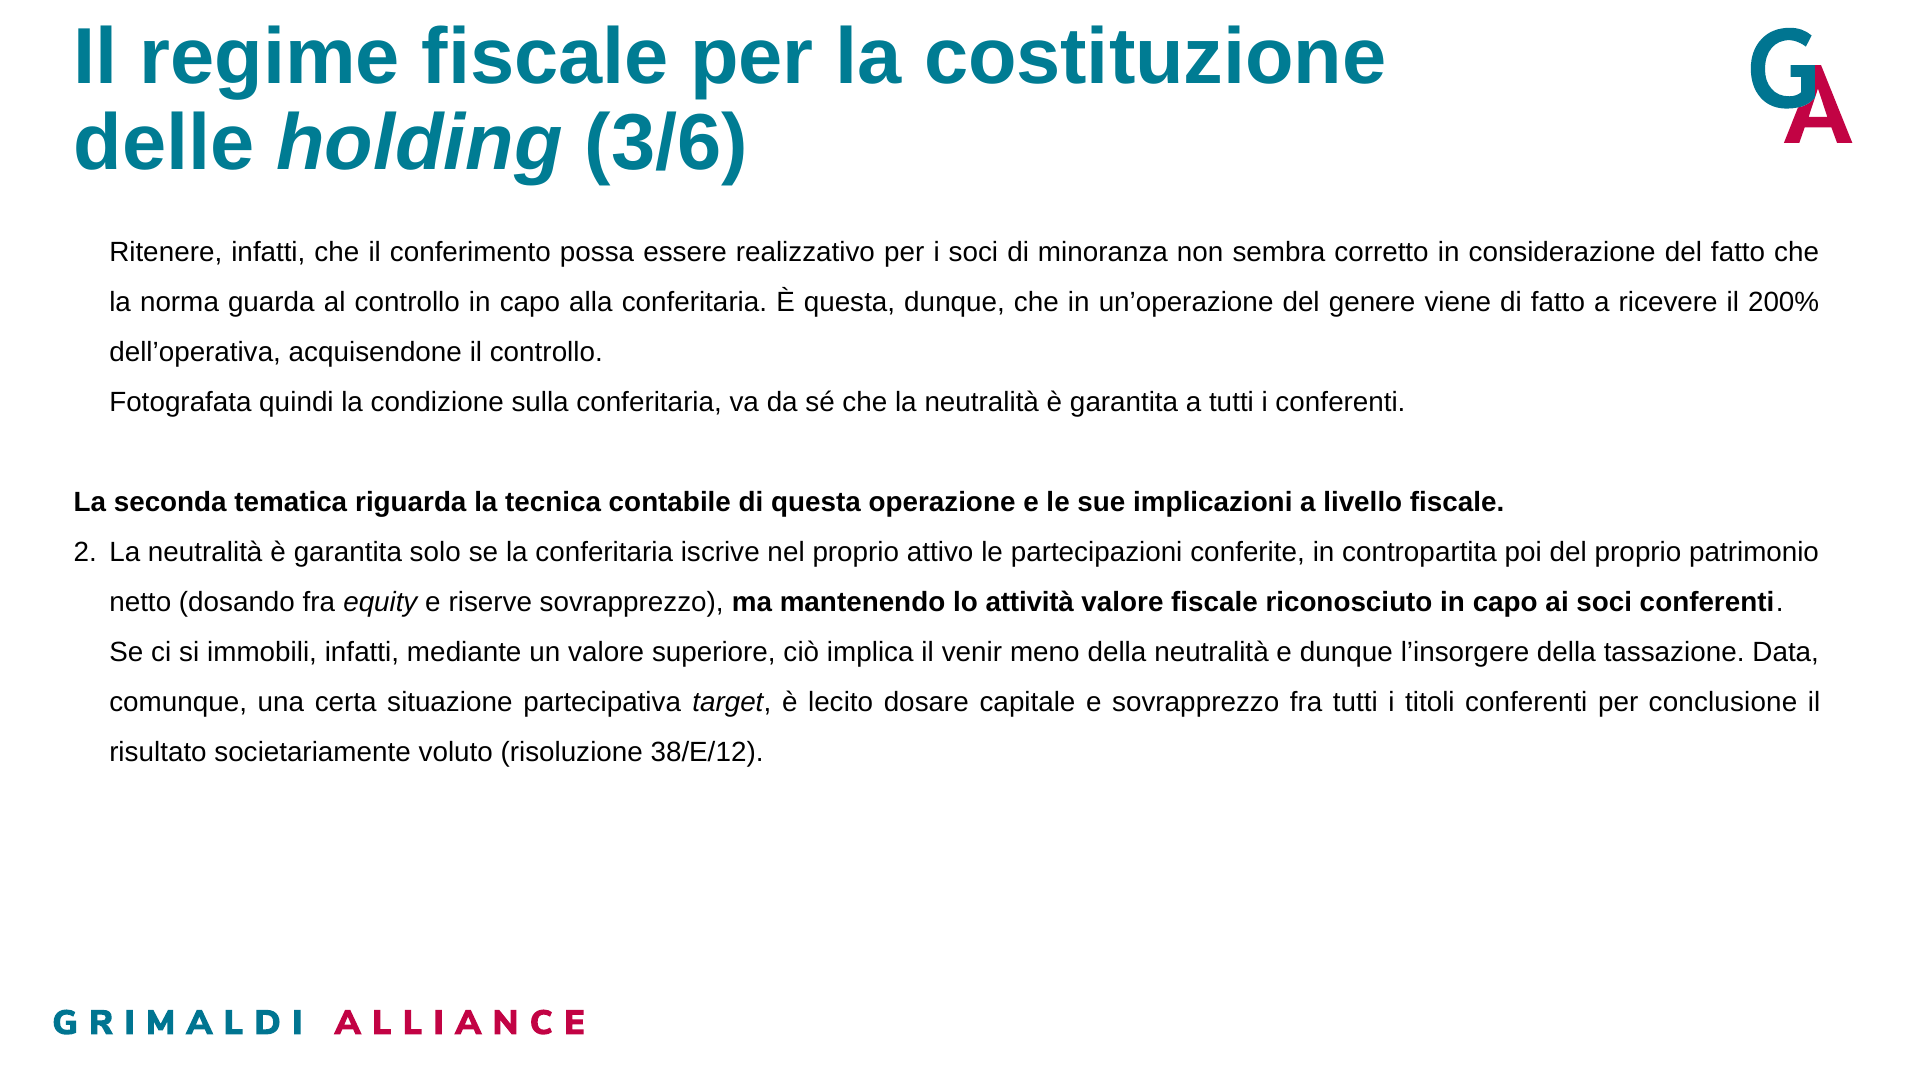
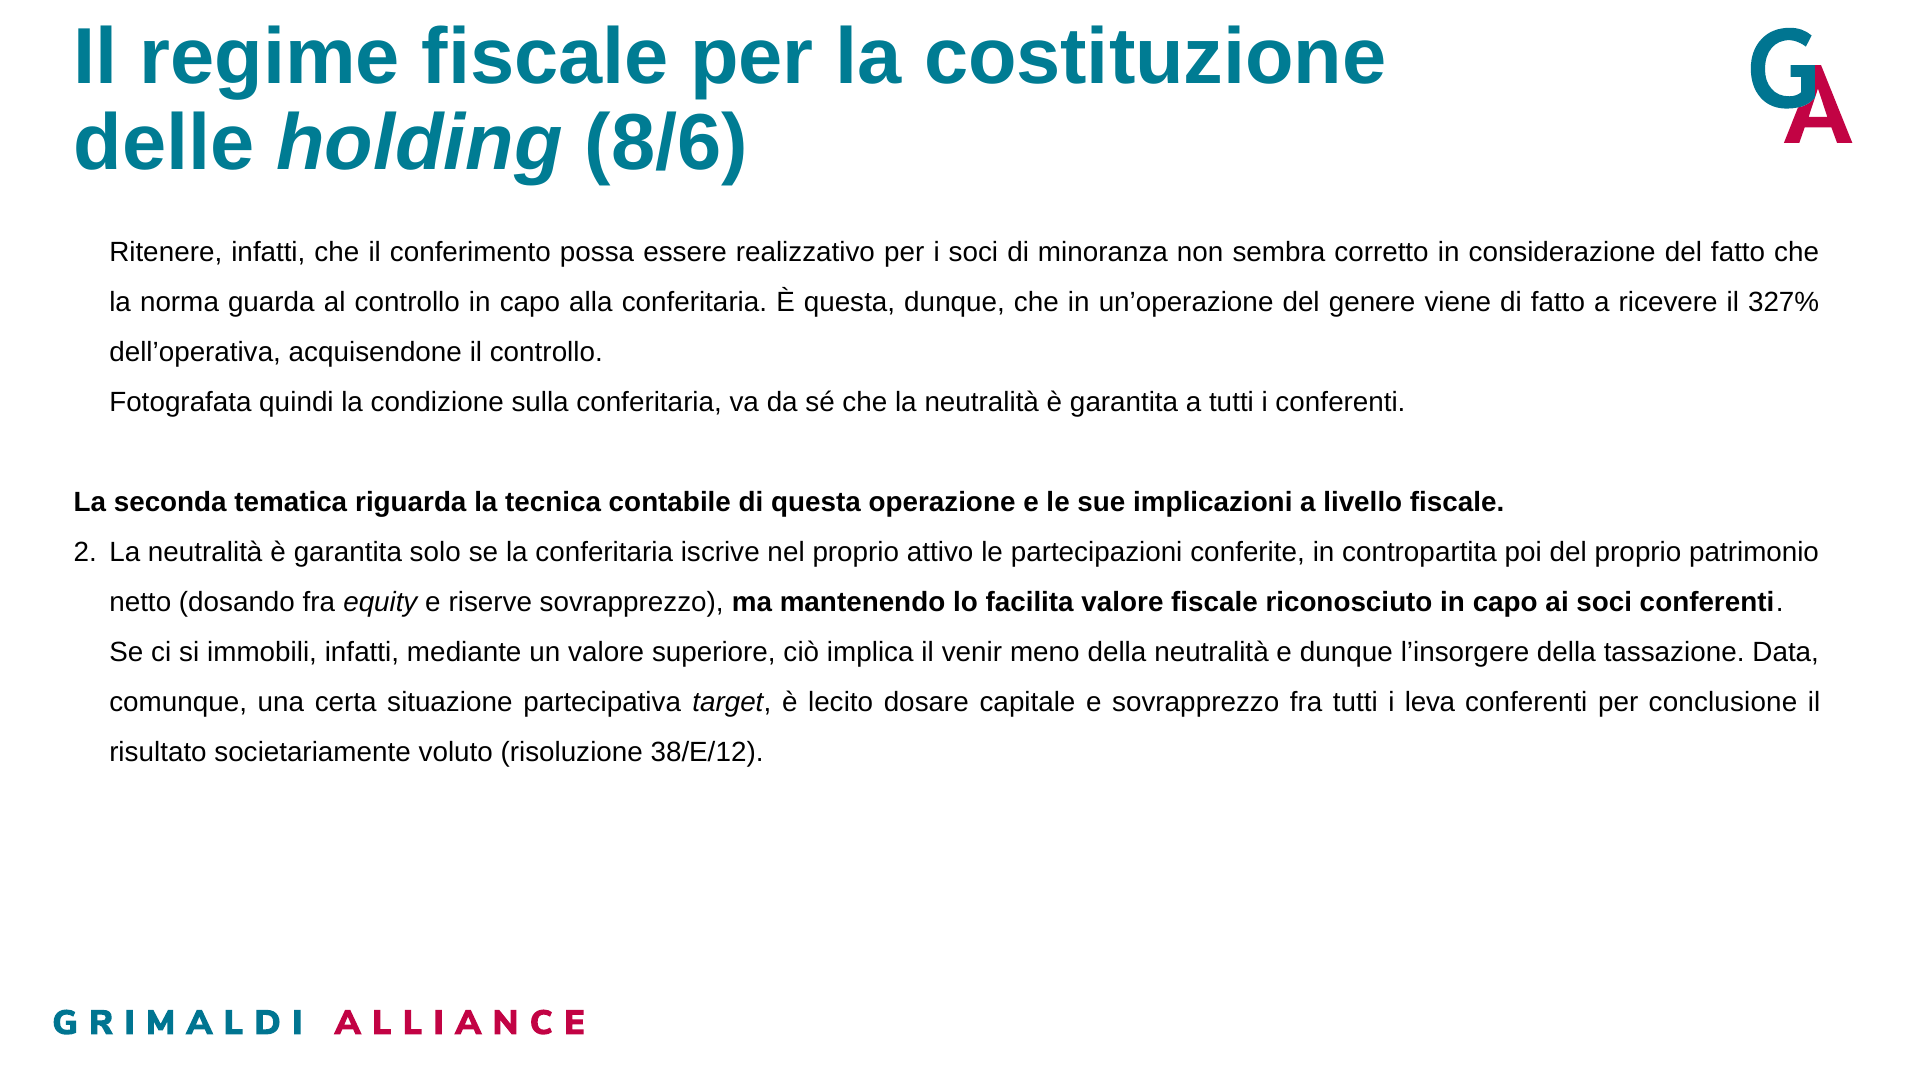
3/6: 3/6 -> 8/6 (666, 143)
200%: 200% -> 327% (1784, 302)
attività: attività -> facilita (1030, 603)
titoli: titoli -> leva (1430, 703)
